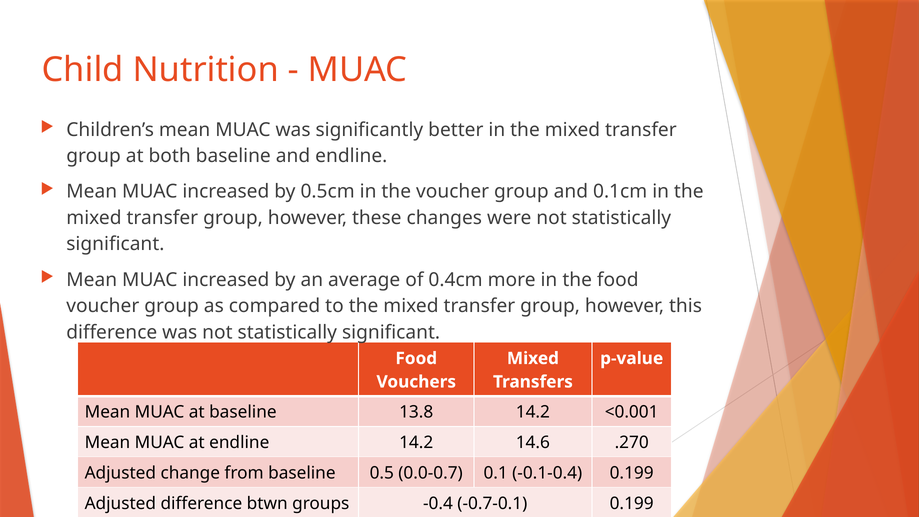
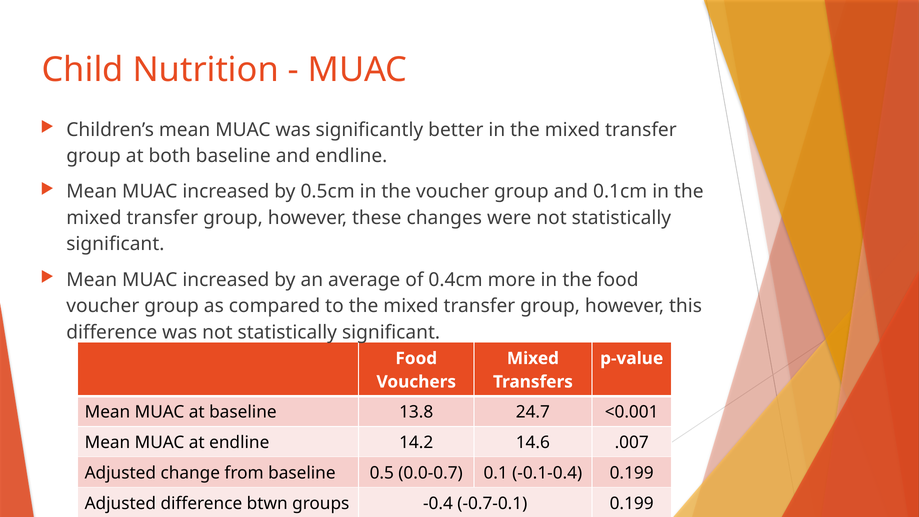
13.8 14.2: 14.2 -> 24.7 (533, 412)
.270: .270 -> .007 (632, 443)
